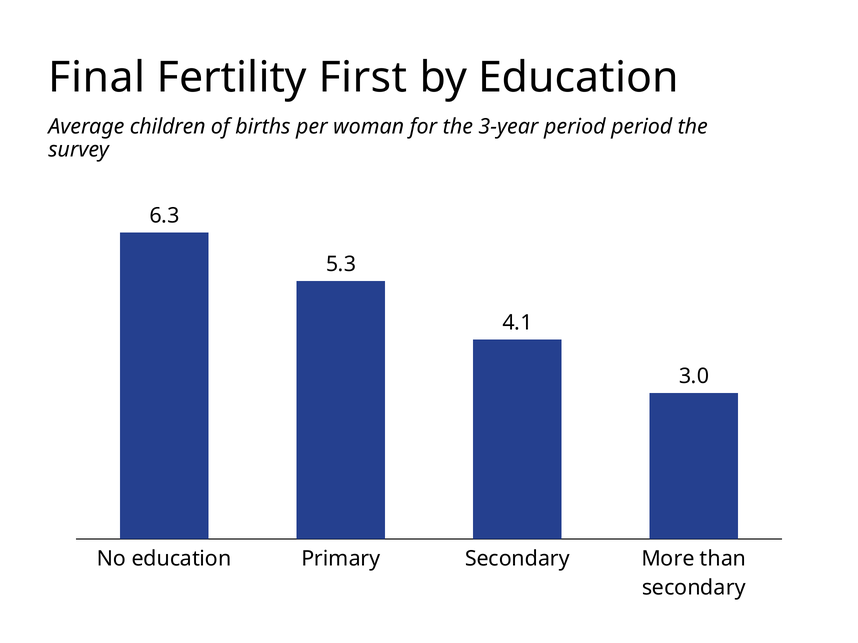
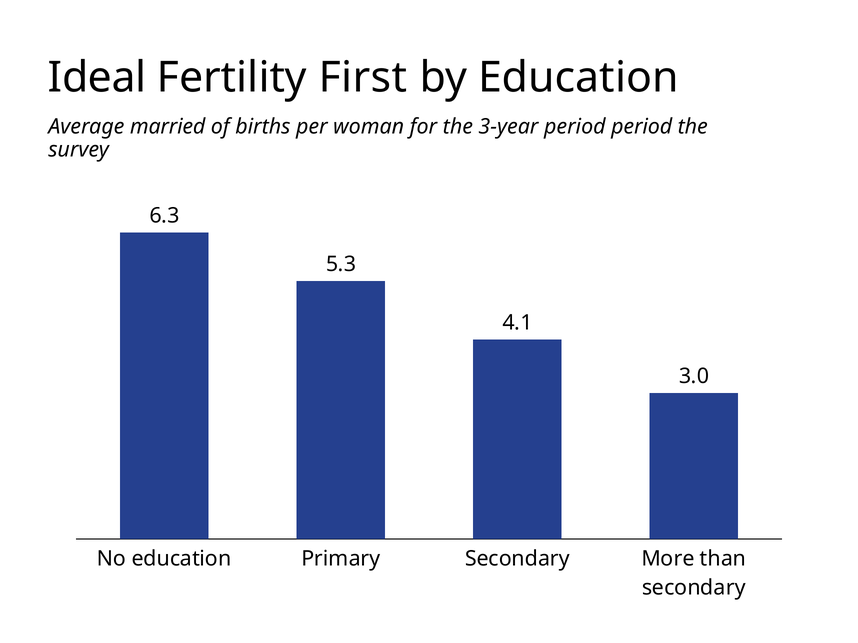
Final: Final -> Ideal (97, 78)
children: children -> married (168, 127)
